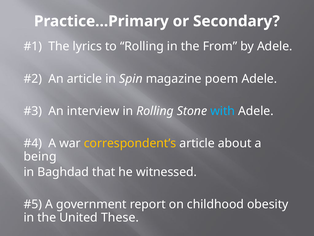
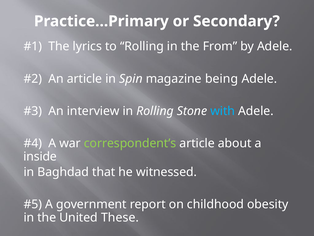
poem: poem -> being (222, 79)
correspondent’s colour: yellow -> light green (130, 143)
being: being -> inside (40, 156)
